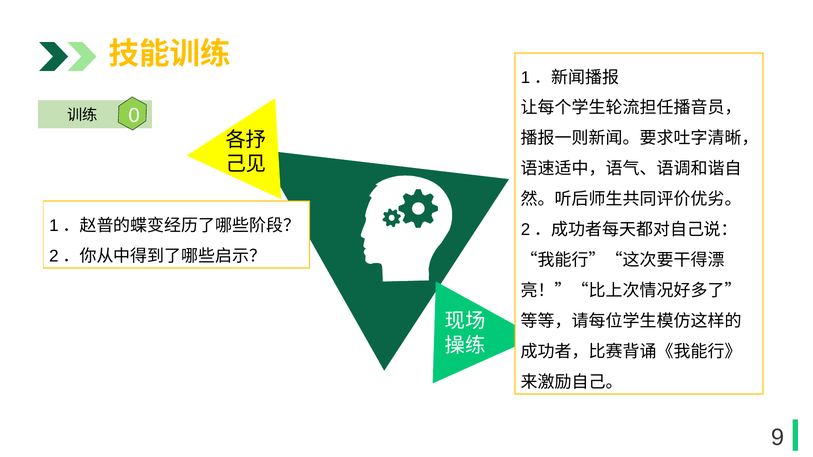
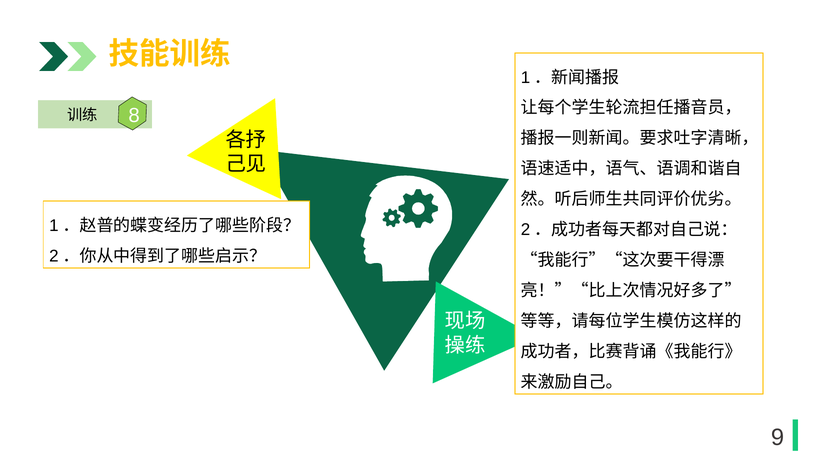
0: 0 -> 8 (134, 116)
